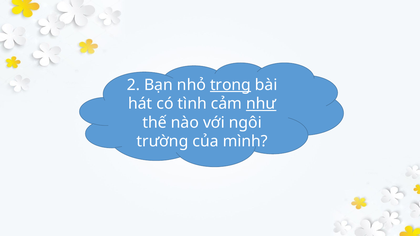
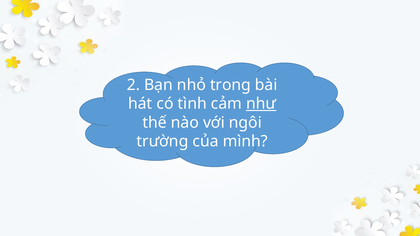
trong underline: present -> none (230, 85)
